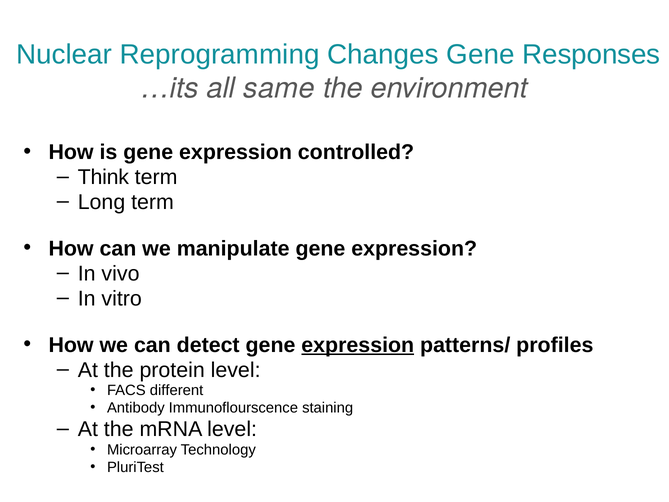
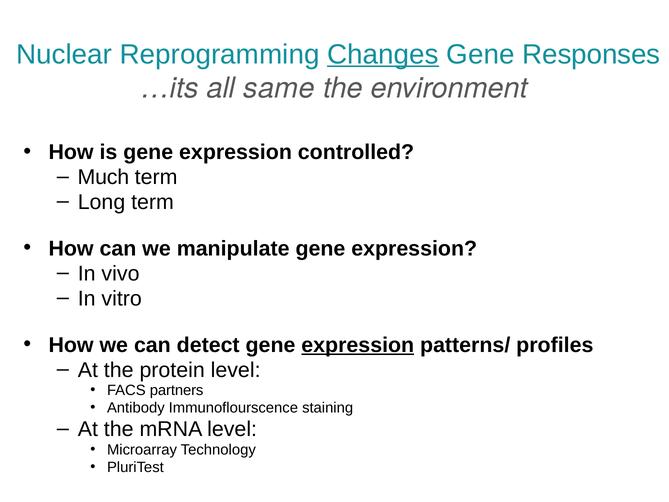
Changes underline: none -> present (383, 54)
Think: Think -> Much (103, 177)
different: different -> partners (177, 390)
